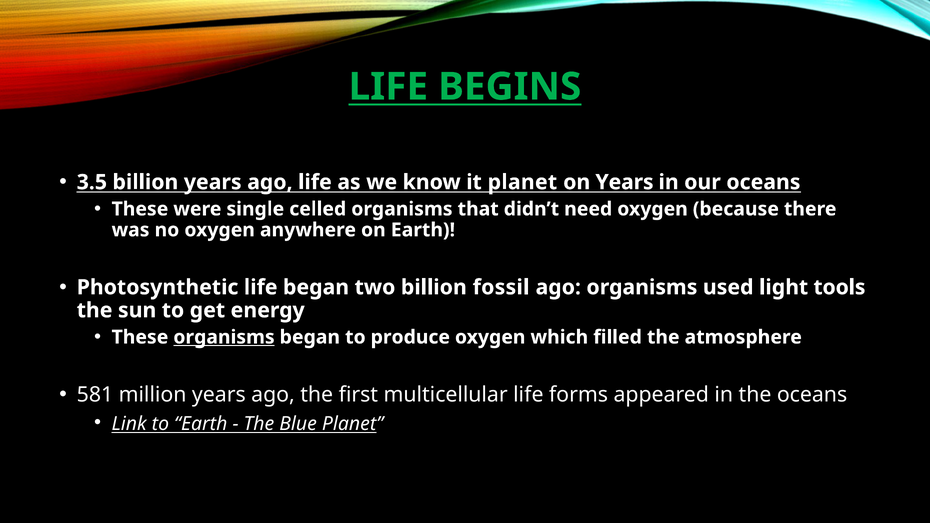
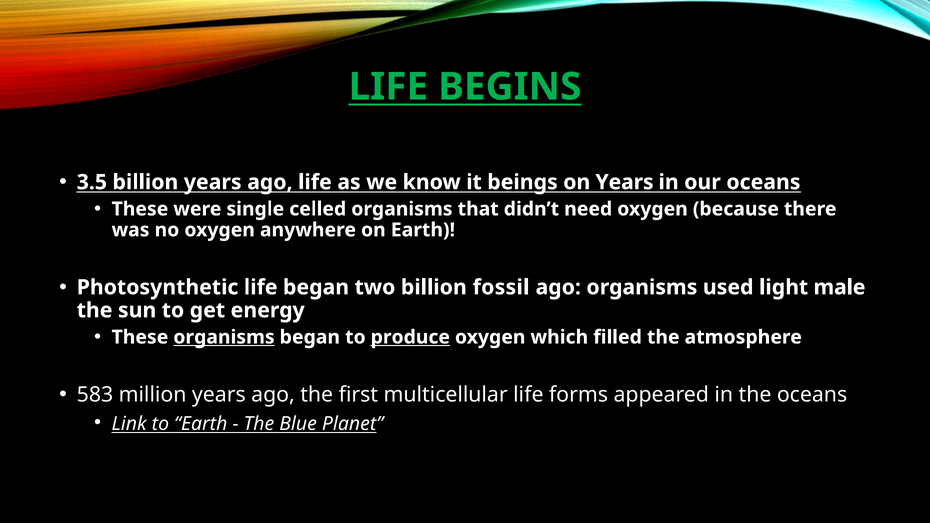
it planet: planet -> beings (523, 182)
tools: tools -> male (839, 287)
produce underline: none -> present (410, 337)
581: 581 -> 583 (95, 395)
